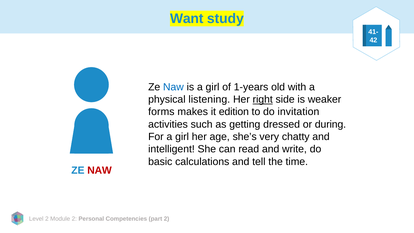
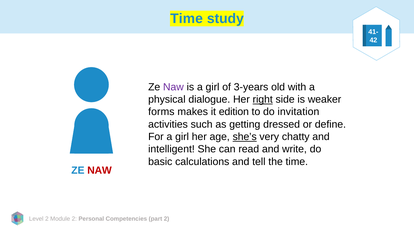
Want: Want -> Time (187, 19)
Naw colour: blue -> purple (173, 87)
1-years: 1-years -> 3-years (251, 87)
listening: listening -> dialogue (209, 99)
during: during -> define (330, 124)
she’s underline: none -> present (245, 137)
